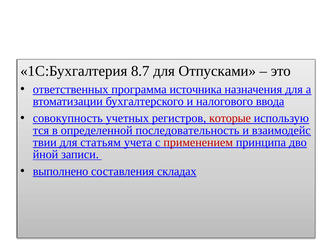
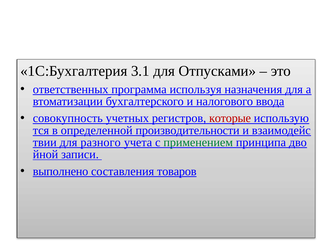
8.7: 8.7 -> 3.1 (140, 71)
источника: источника -> используя (196, 89)
последовательность: последовательность -> производительности (188, 130)
статьям: статьям -> разного (101, 142)
применением colour: red -> green (198, 142)
складах: складах -> товаров (177, 171)
